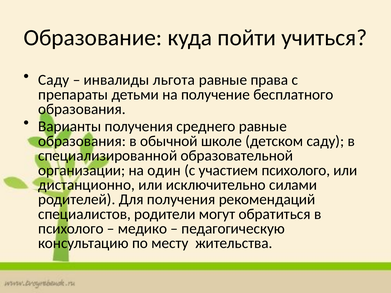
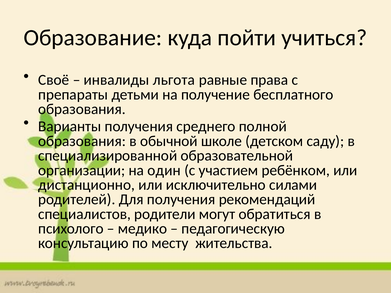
Саду: Саду -> Своё (54, 80)
среднего равные: равные -> полной (263, 127)
участием психолого: психолого -> ребёнком (296, 170)
